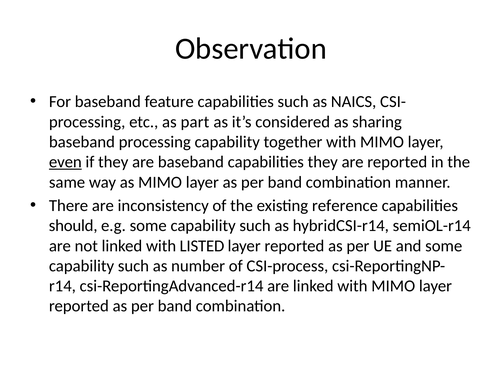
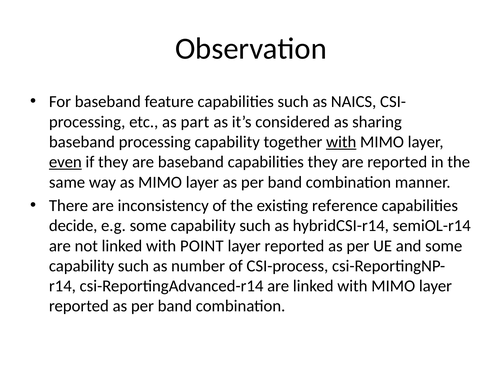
with underline: none -> present (341, 142)
should: should -> decide (73, 225)
LISTED: LISTED -> POINT (202, 245)
